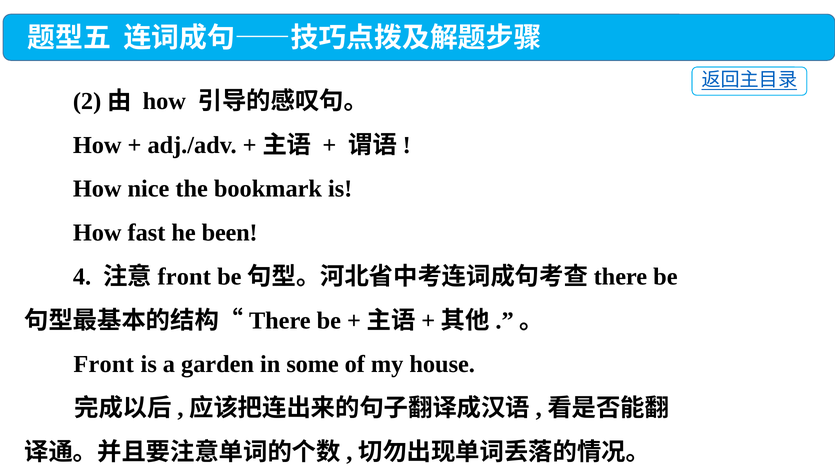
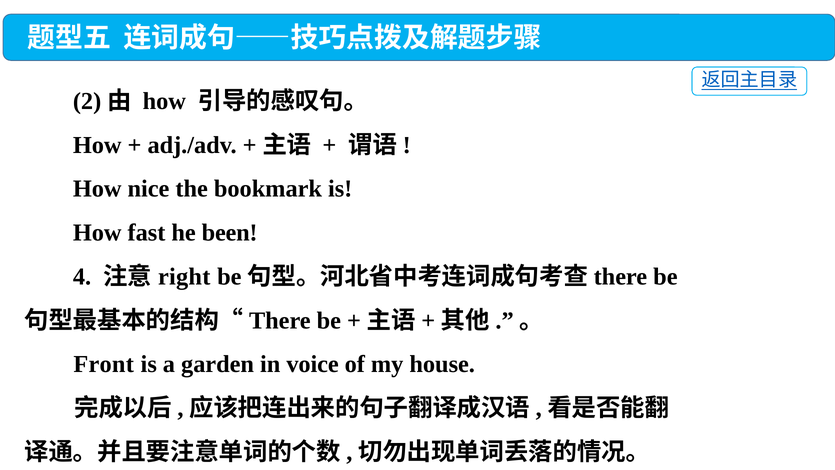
front: front -> right (184, 276)
some: some -> voice (313, 364)
